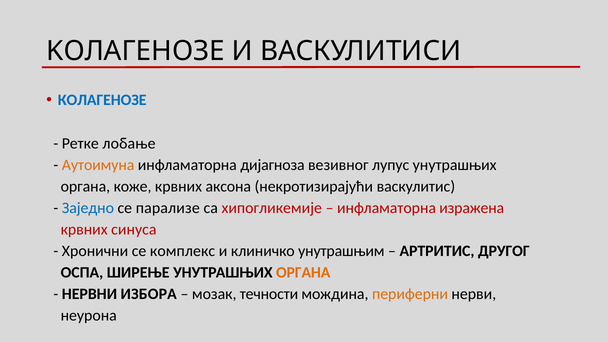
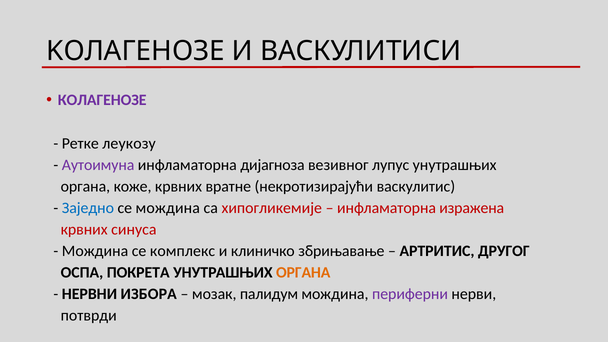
КОЛАГЕНОЗЕ colour: blue -> purple (102, 100)
лобање: лобање -> леукозу (129, 143)
Аутоимуна colour: orange -> purple (98, 165)
аксона: аксона -> вратне (228, 186)
се парализе: парализе -> мождина (168, 208)
Хронични: Хронични -> Мождина (95, 251)
унутрашњим: унутрашњим -> збрињавање (341, 251)
ШИРЕЊЕ: ШИРЕЊЕ -> ПОКРЕТА (138, 272)
течности: течности -> палидум (269, 294)
периферни colour: orange -> purple (410, 294)
неурона: неурона -> потврди (89, 315)
